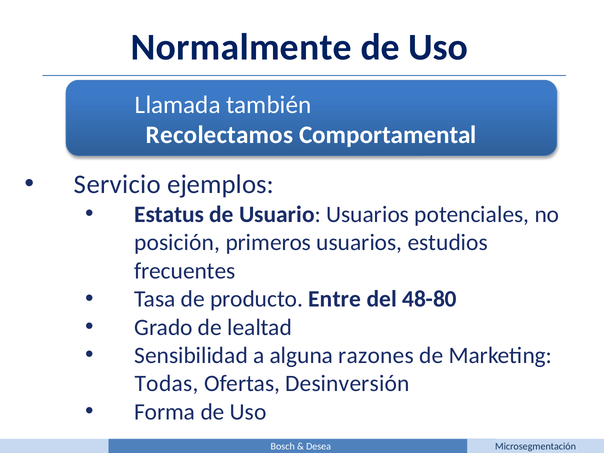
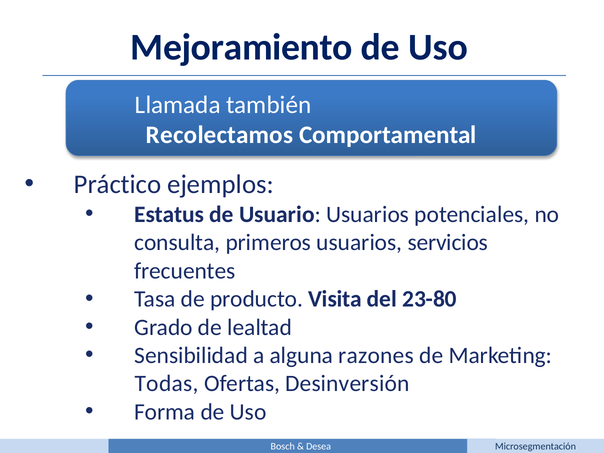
Normalmente: Normalmente -> Mejoramiento (242, 47)
Servicio: Servicio -> Práctico (118, 184)
posición: posición -> consulta (177, 243)
estudios: estudios -> servicios (448, 243)
Entre: Entre -> Visita (335, 299)
48-80: 48-80 -> 23-80 (429, 299)
